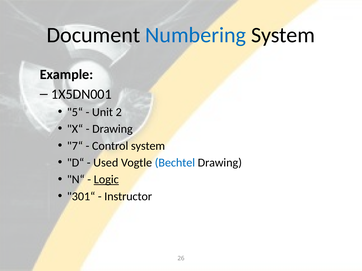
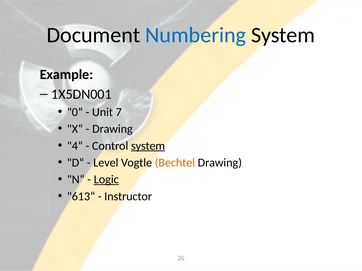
5“: 5“ -> 0“ (75, 112)
2: 2 -> 7 (119, 112)
7“: 7“ -> 4“ (75, 146)
system underline: none -> present (148, 146)
Used: Used -> Level (106, 163)
Bechtel colour: blue -> orange (175, 163)
301“: 301“ -> 613“ (81, 197)
